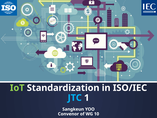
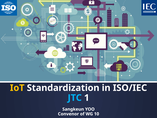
IoT colour: light green -> yellow (17, 88)
